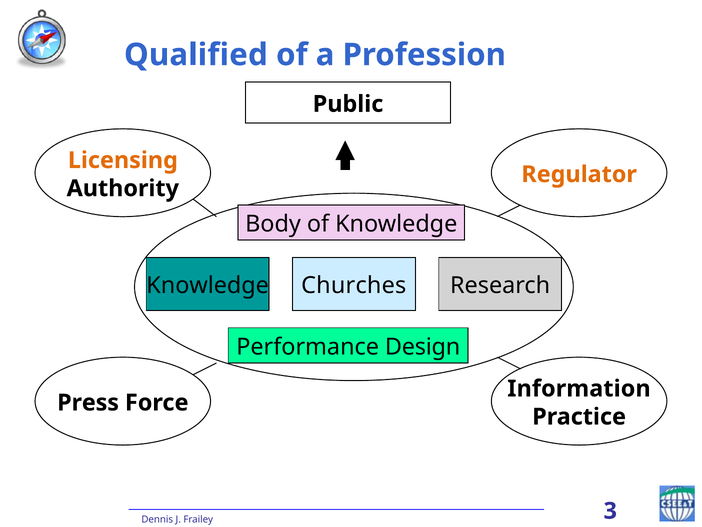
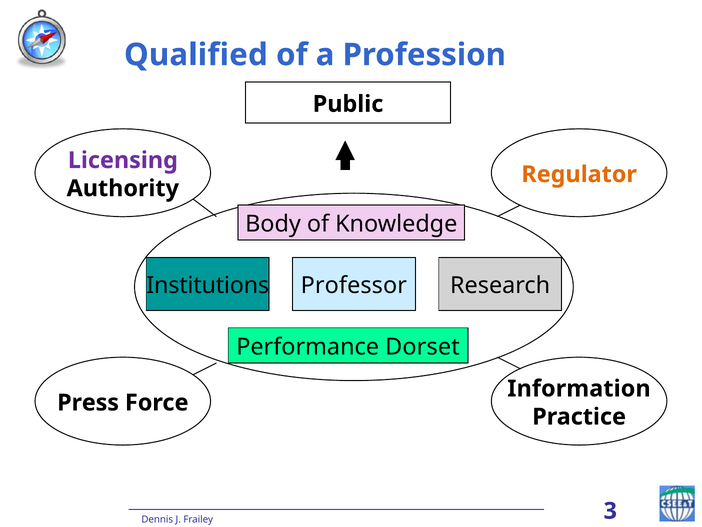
Licensing colour: orange -> purple (123, 160)
Knowledge: Knowledge -> Institutions (208, 285)
Churches: Churches -> Professor (354, 285)
Design: Design -> Dorset (422, 347)
